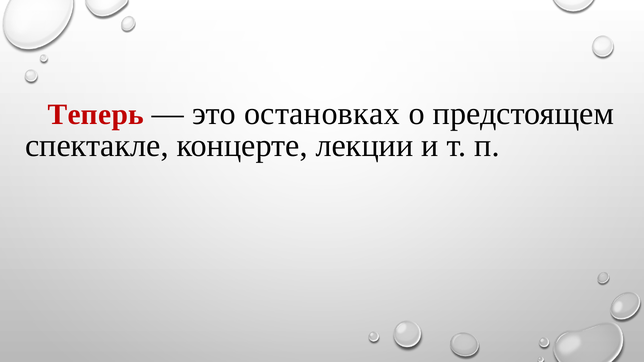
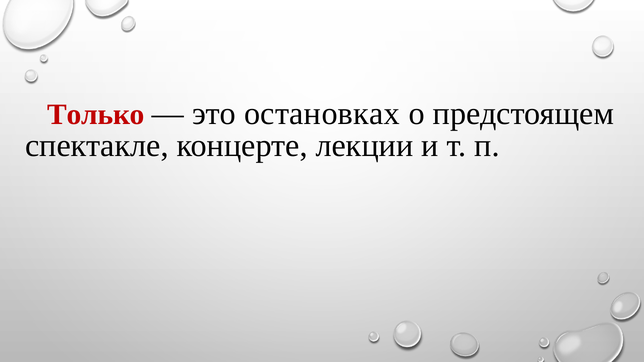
Теперь: Теперь -> Только (96, 114)
